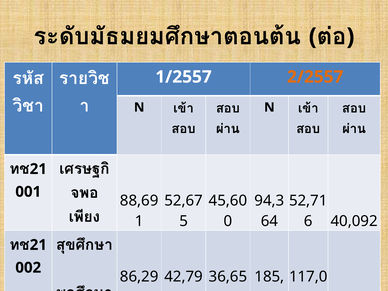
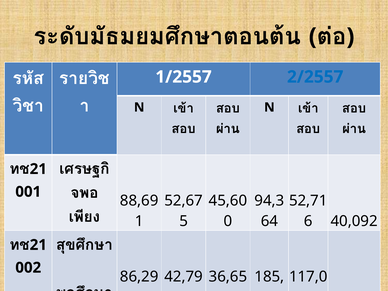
2/2557 colour: orange -> blue (315, 77)
